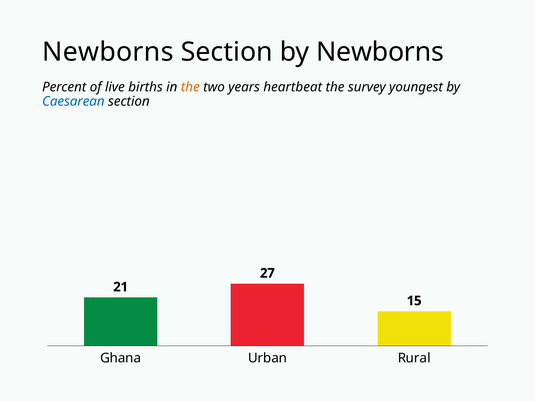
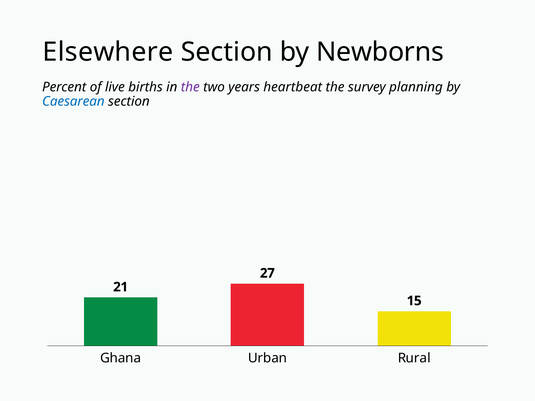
Newborns: Newborns -> Elsewhere (108, 52)
the colour: orange -> purple (190, 87)
youngest: youngest -> planning (416, 87)
